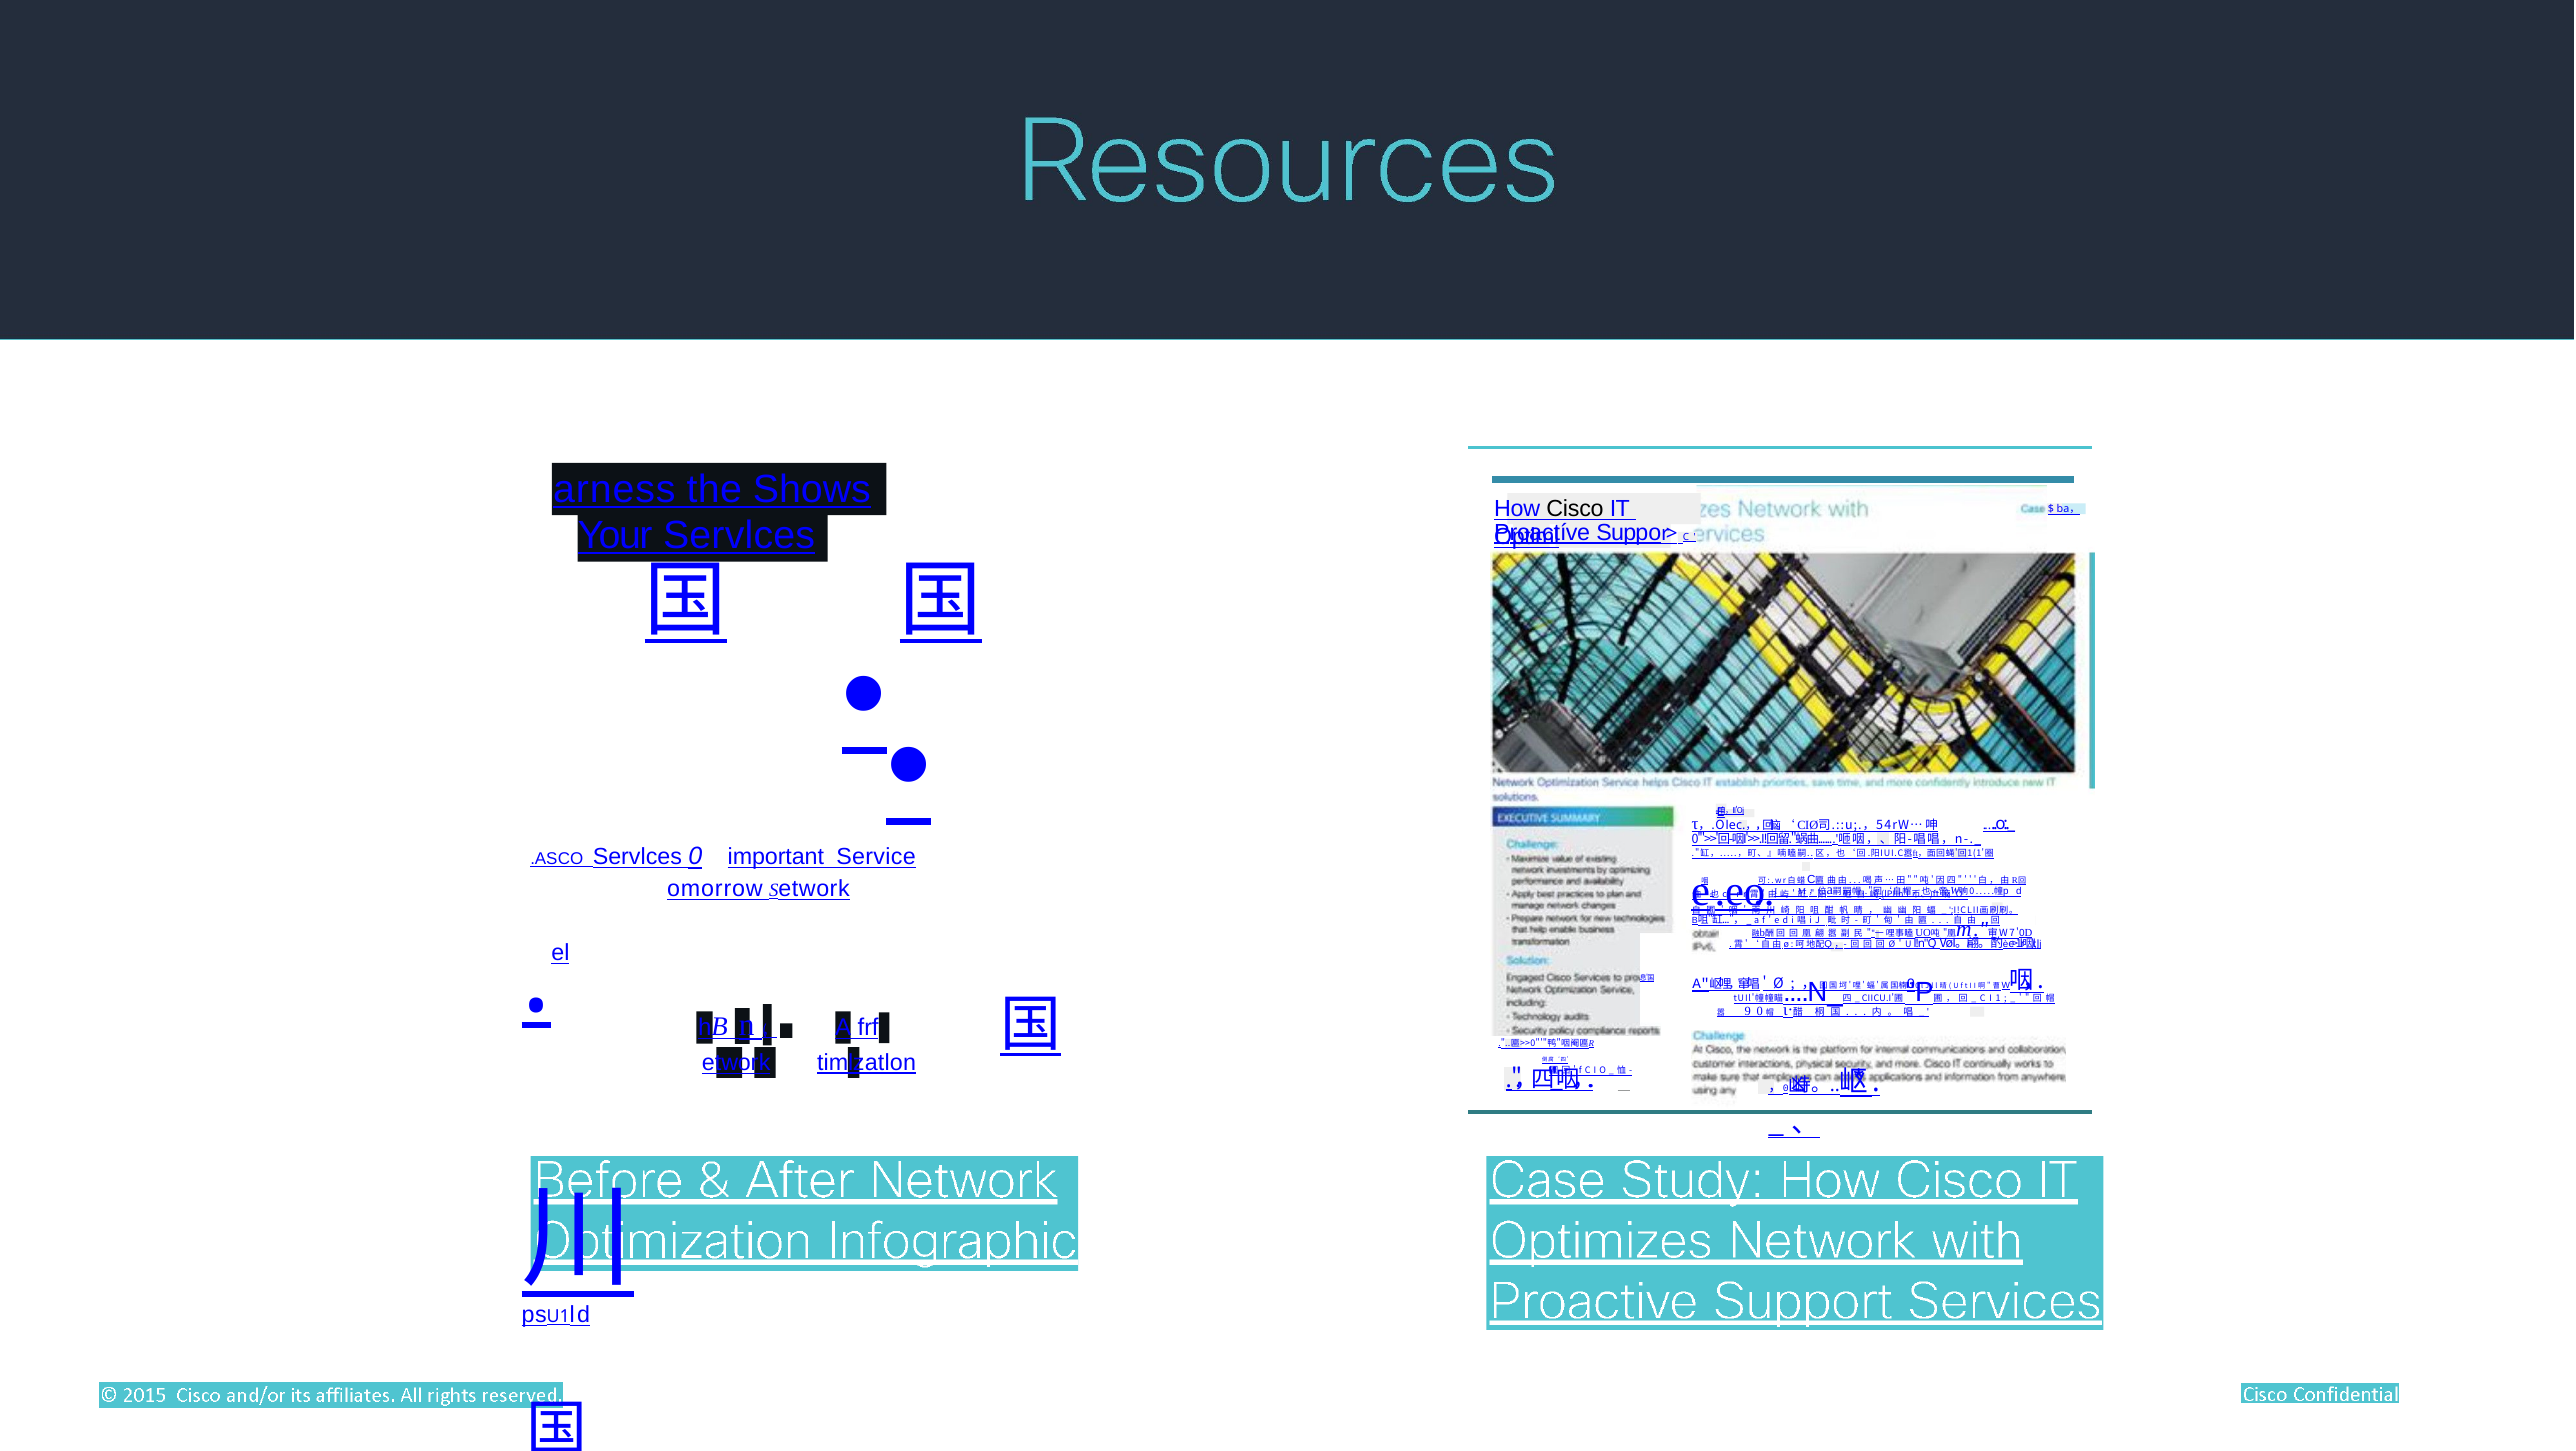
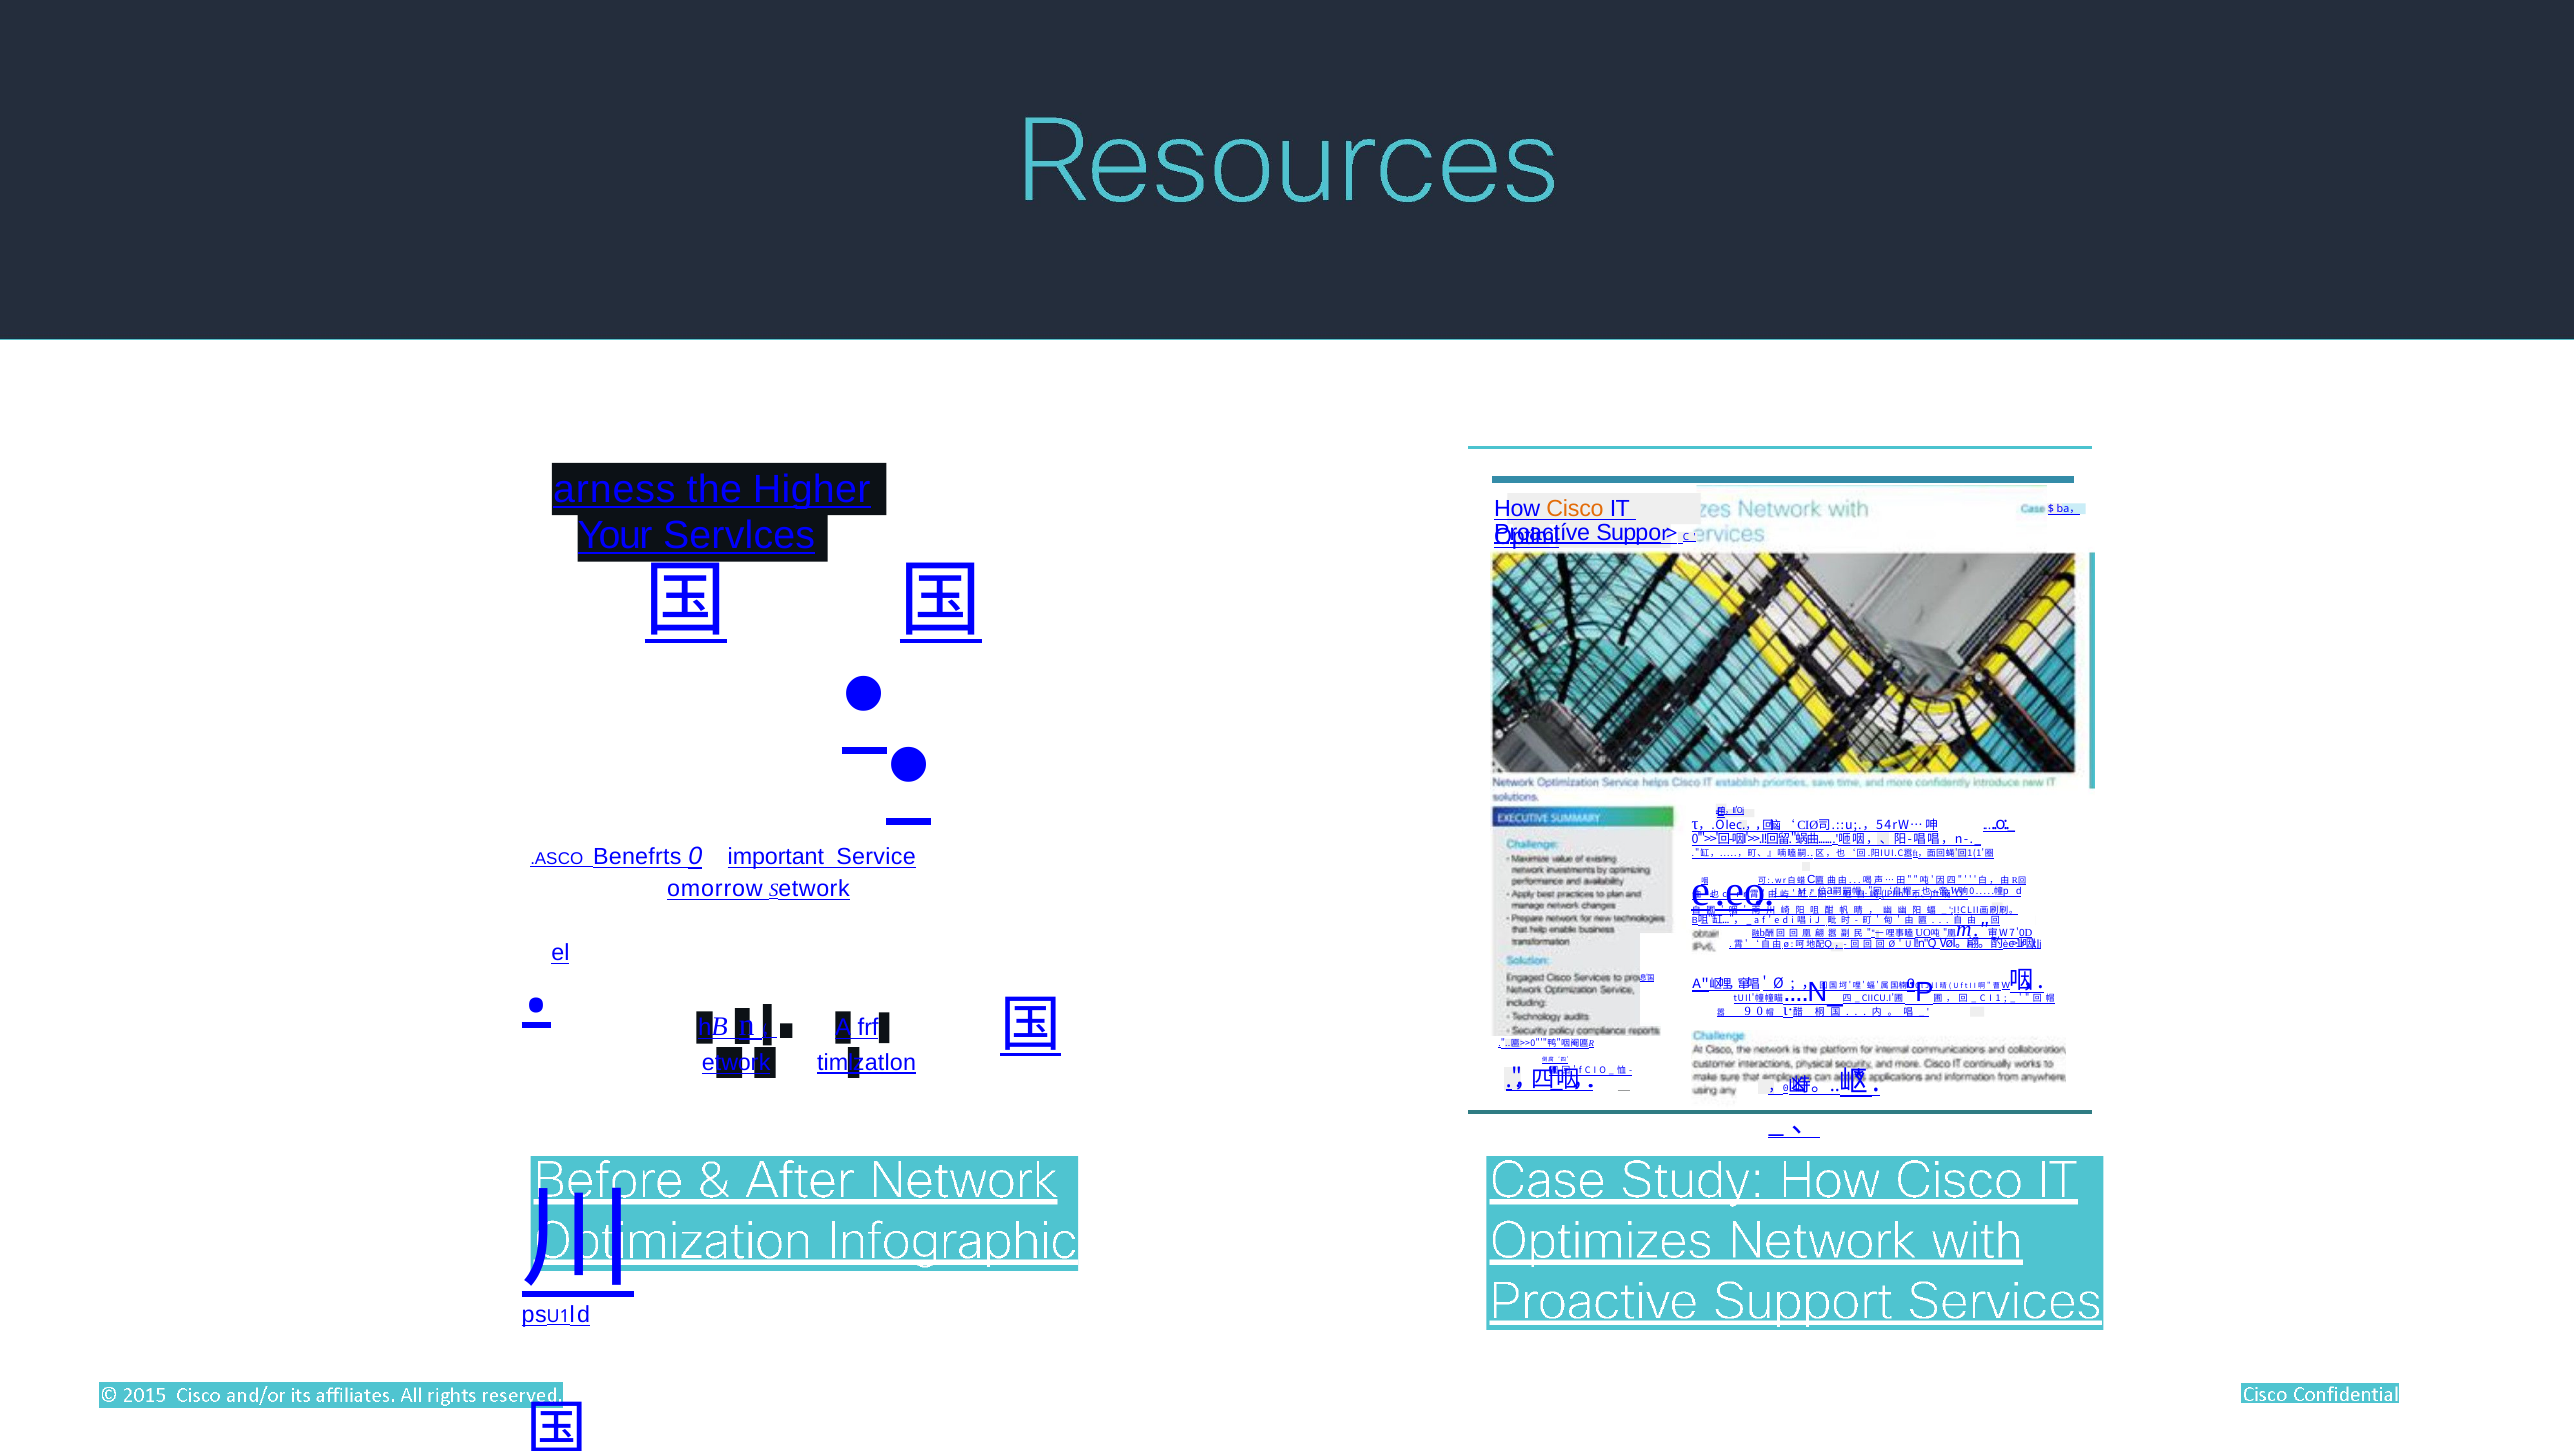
Shows: Shows -> Higher (812, 489)
Cisco colour: black -> orange (1575, 509)
.ASCO Servlces: Servlces -> Benefrts (637, 857)
